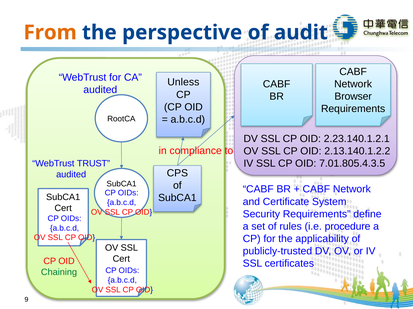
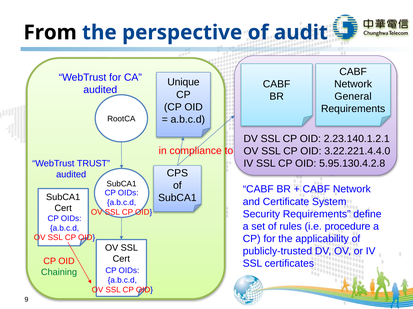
From colour: orange -> black (50, 33)
Unless: Unless -> Unique (183, 82)
Browser: Browser -> General (353, 97)
2.13.140.1.2.2: 2.13.140.1.2.2 -> 3.22.221.4.4.0 (357, 152)
7.01.805.4.3.5: 7.01.805.4.3.5 -> 5.95.130.4.2.8 (352, 164)
